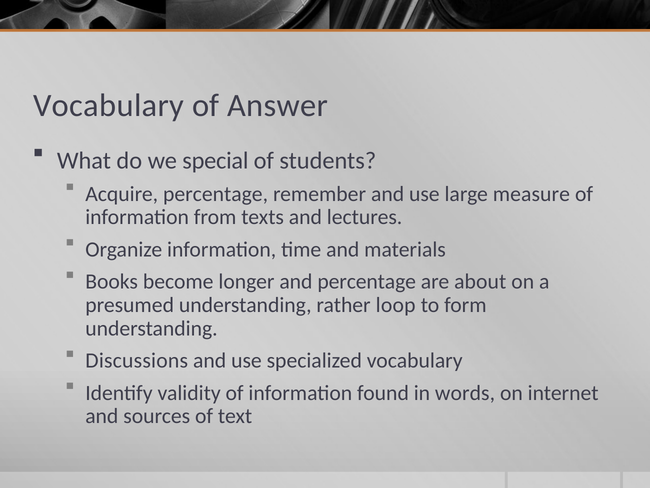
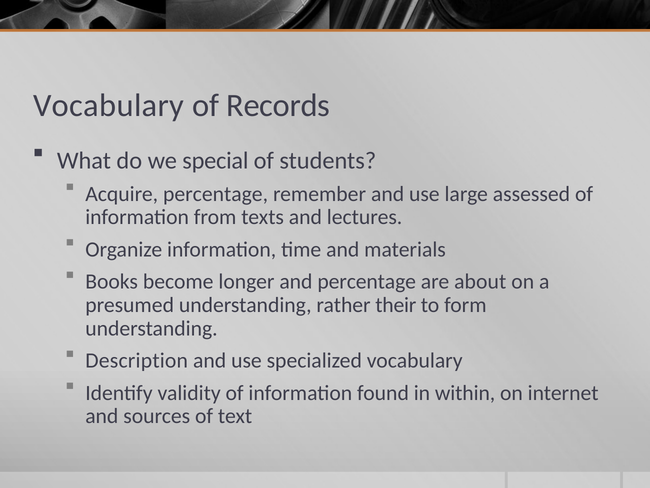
Answer: Answer -> Records (278, 105)
measure: measure -> assessed (531, 194)
loop: loop -> their (396, 305)
Discussions: Discussions -> Description (137, 360)
words: words -> within (465, 392)
